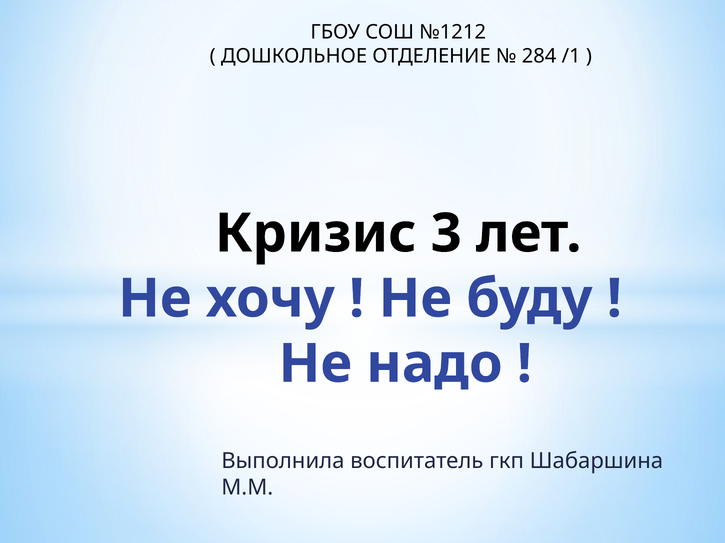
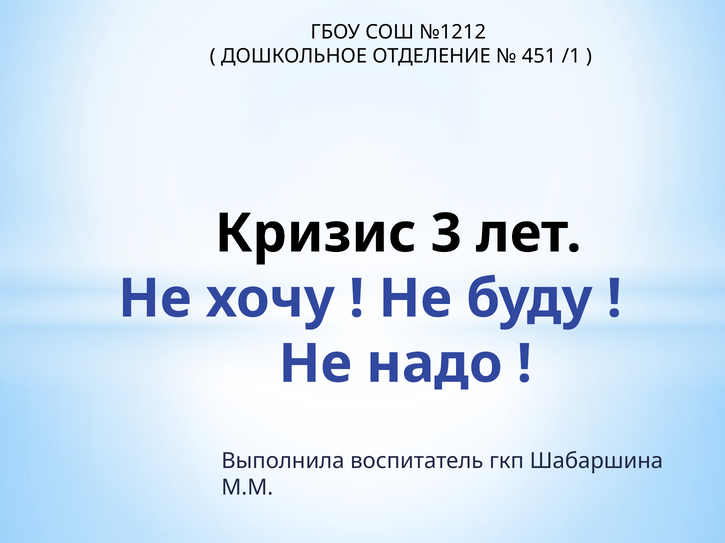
284: 284 -> 451 (539, 56)
